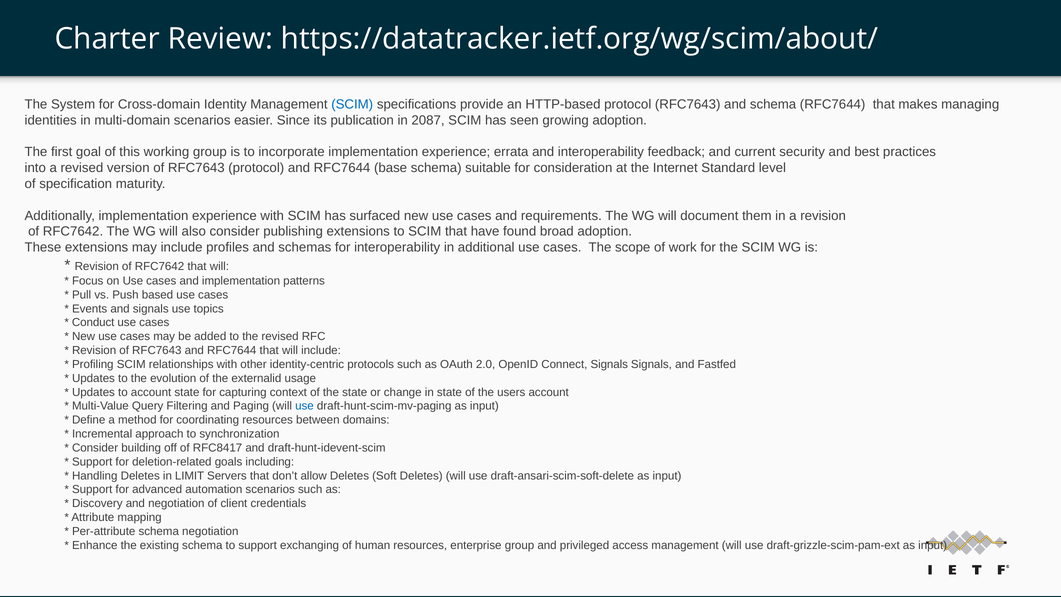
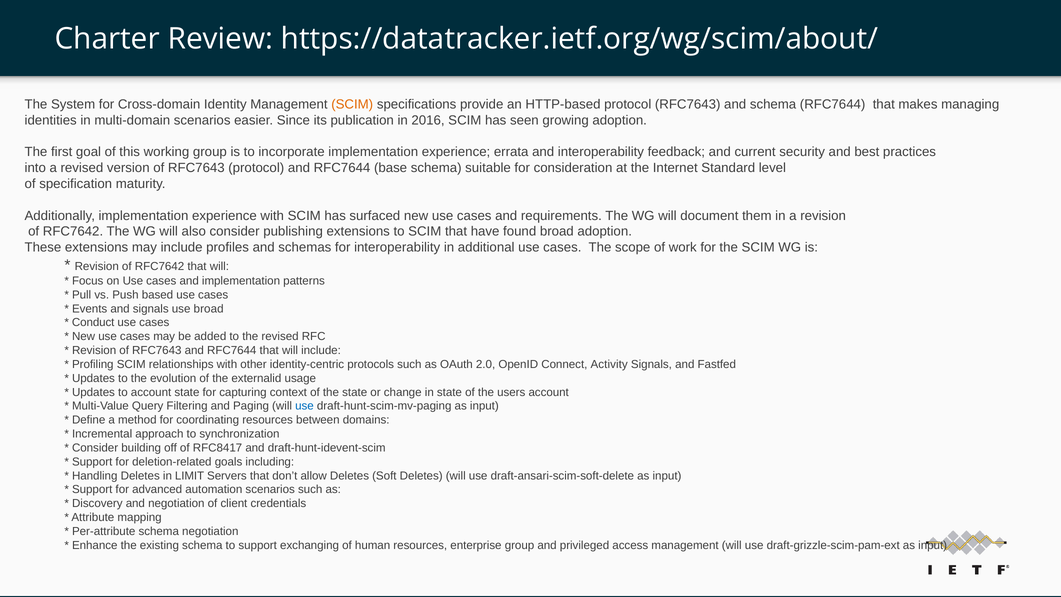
SCIM colour: blue -> orange (352, 104)
2087: 2087 -> 2016 (428, 120)
use topics: topics -> broad (209, 309)
Connect Signals: Signals -> Activity (609, 364)
